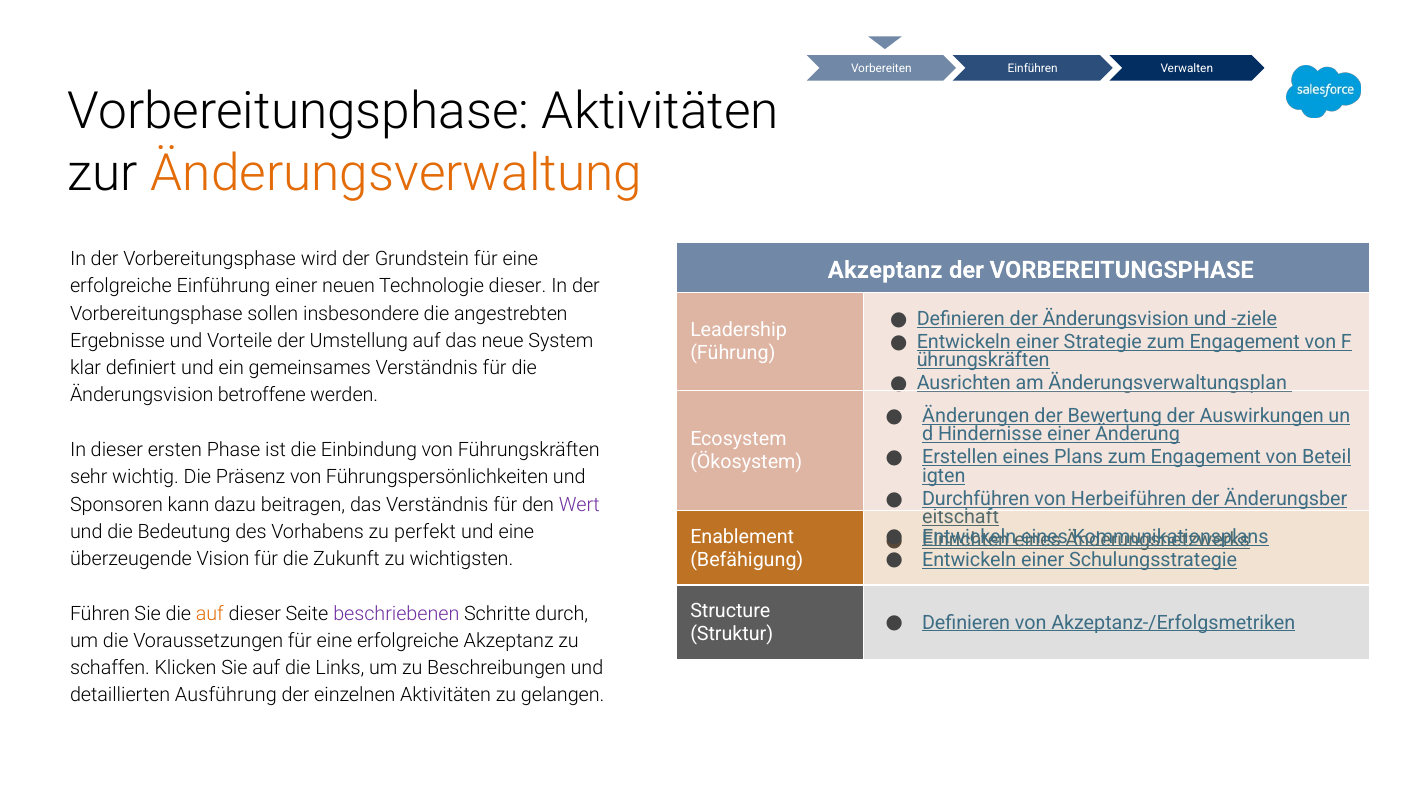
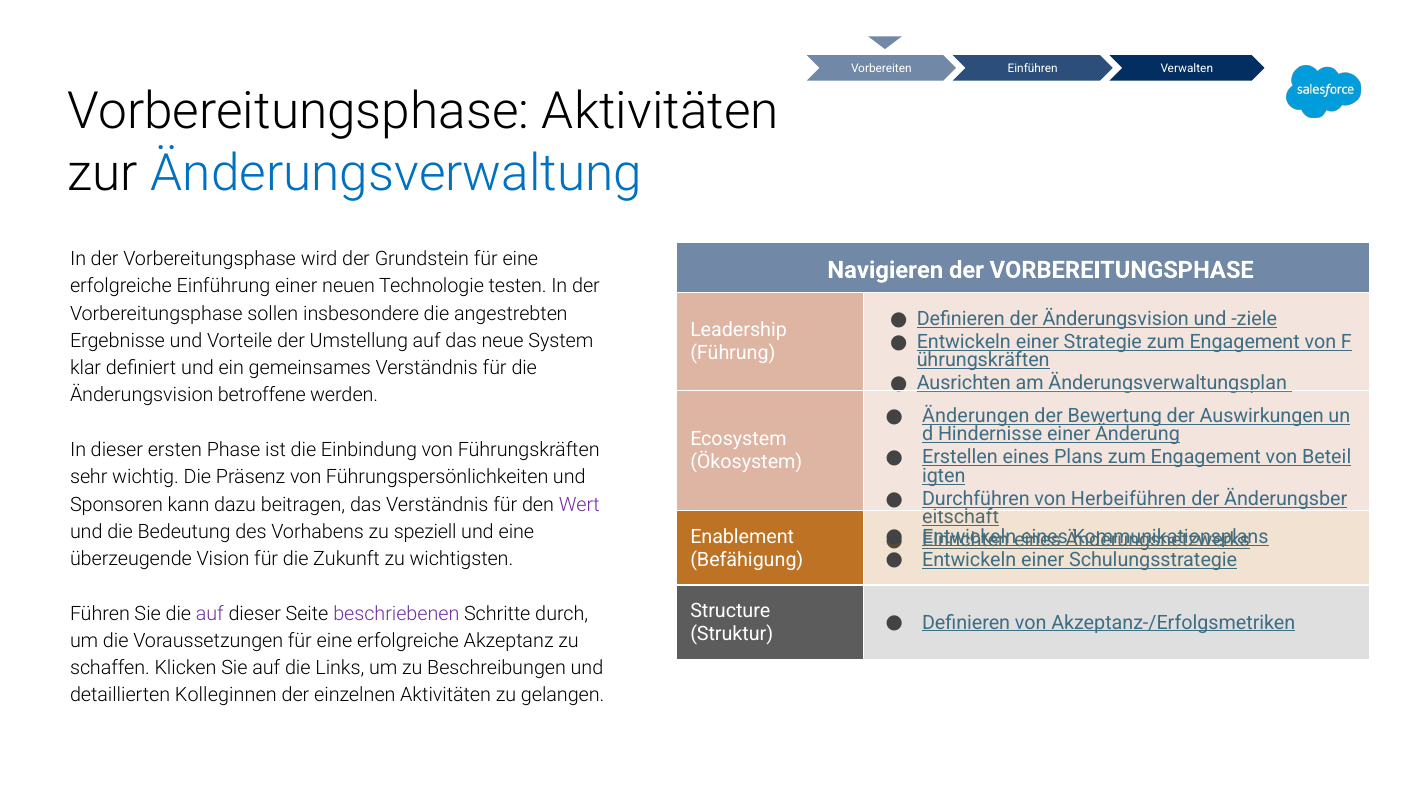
Änderungsverwaltung colour: orange -> blue (397, 173)
Akzeptanz: Akzeptanz -> Navigieren (885, 270)
Technologie dieser: dieser -> testen (518, 286)
perfekt: perfekt -> speziell (425, 532)
auf colour: orange -> purple (210, 614)
Ausführung: Ausführung -> Kolleginnen (226, 695)
